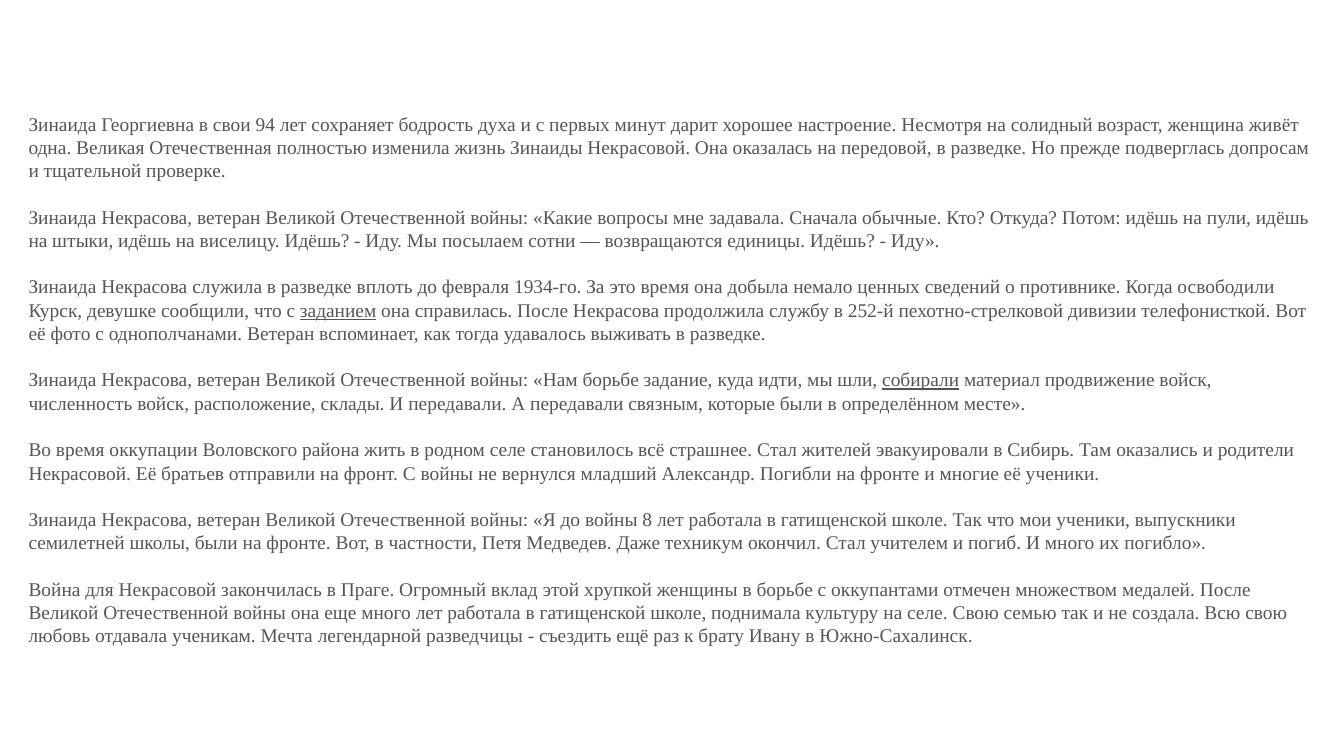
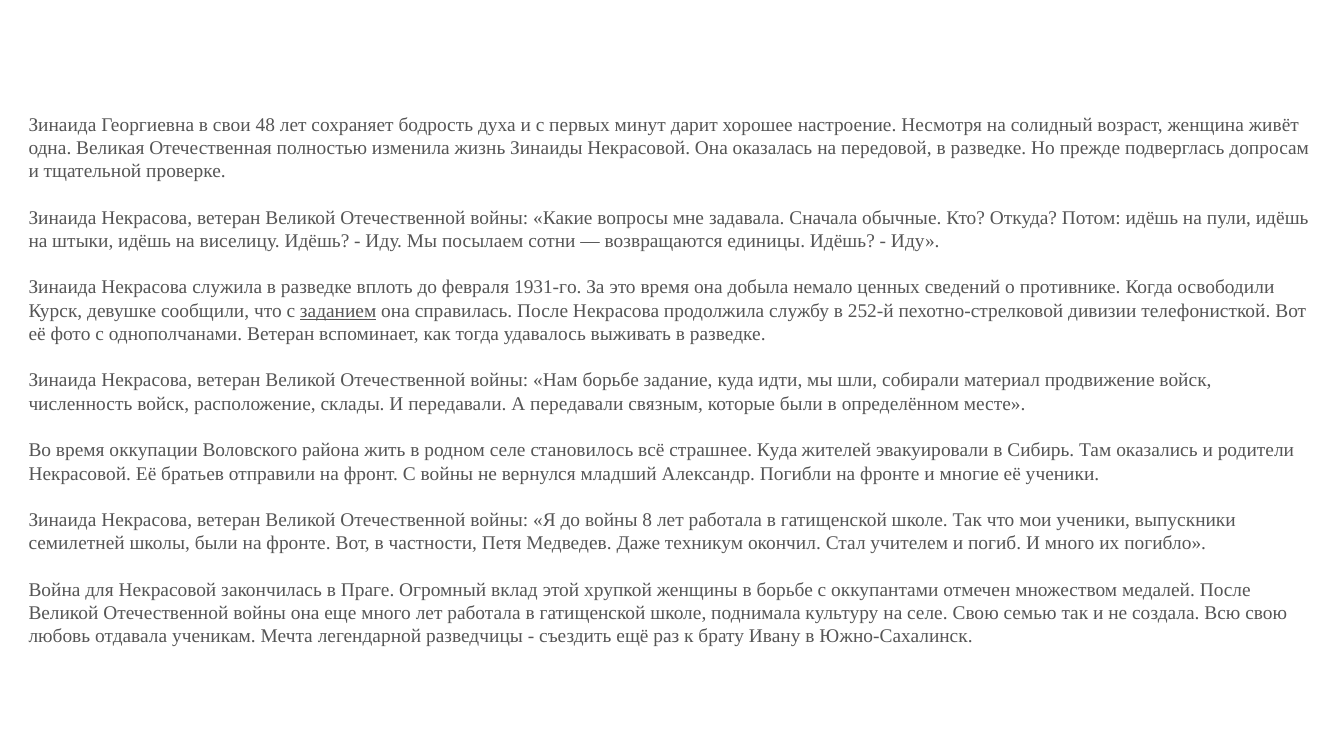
94: 94 -> 48 (265, 125)
1934-го: 1934-го -> 1931-го (548, 288)
собирали underline: present -> none (921, 381)
страшнее Стал: Стал -> Куда (777, 450)
